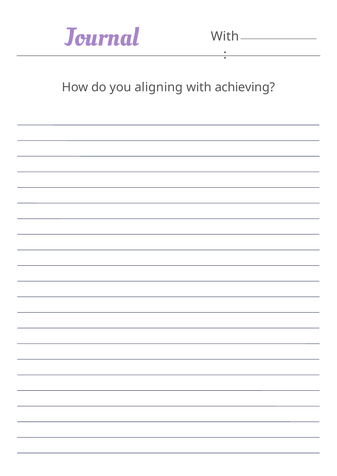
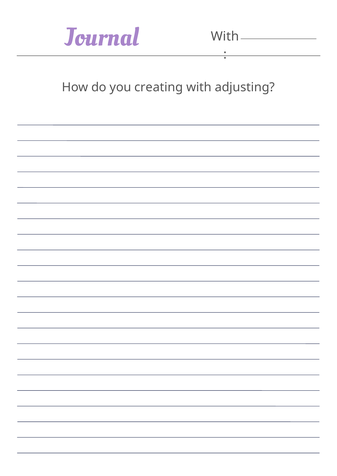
aligning: aligning -> creating (159, 87)
achieving: achieving -> adjusting (245, 87)
